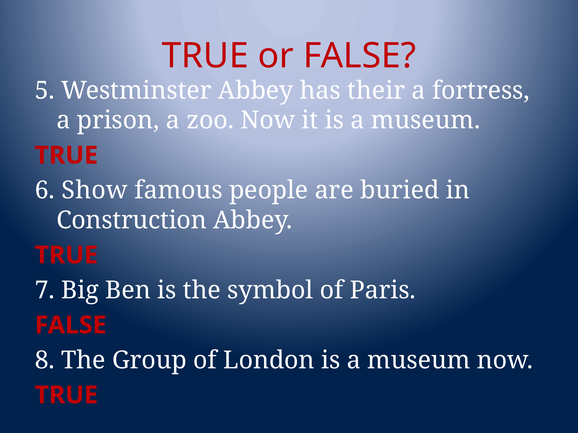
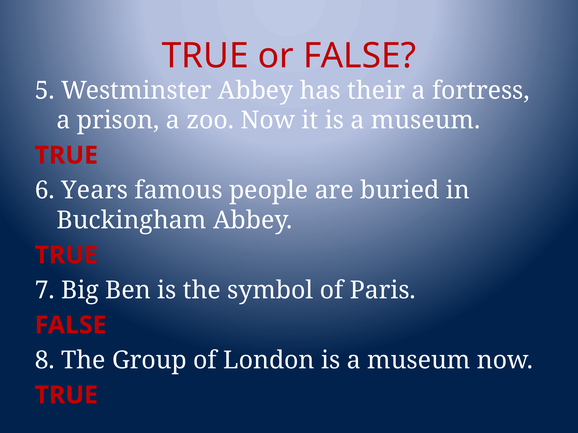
Show: Show -> Years (95, 191)
Construction: Construction -> Buckingham (131, 220)
